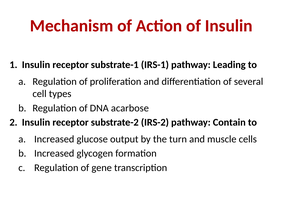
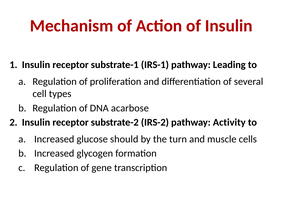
Contain: Contain -> Activity (229, 123)
output: output -> should (124, 139)
